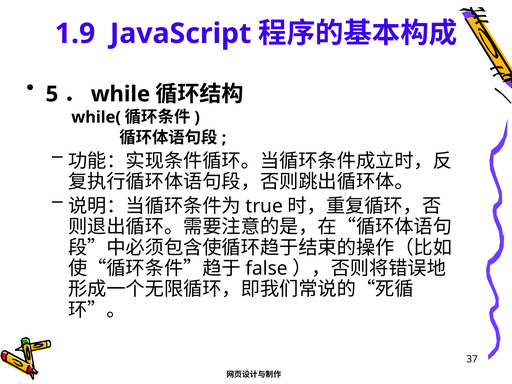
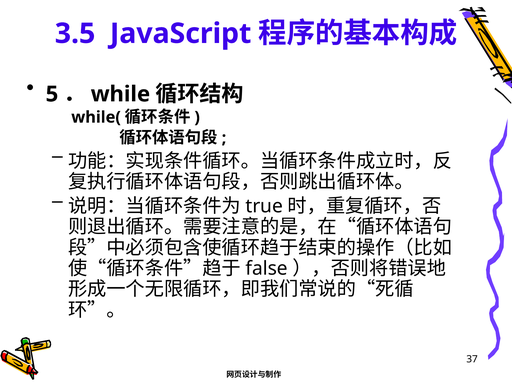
1.9: 1.9 -> 3.5 (75, 34)
